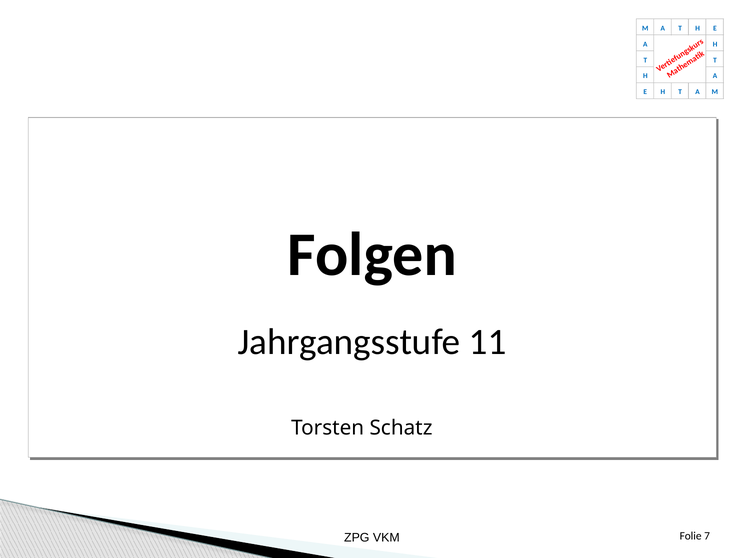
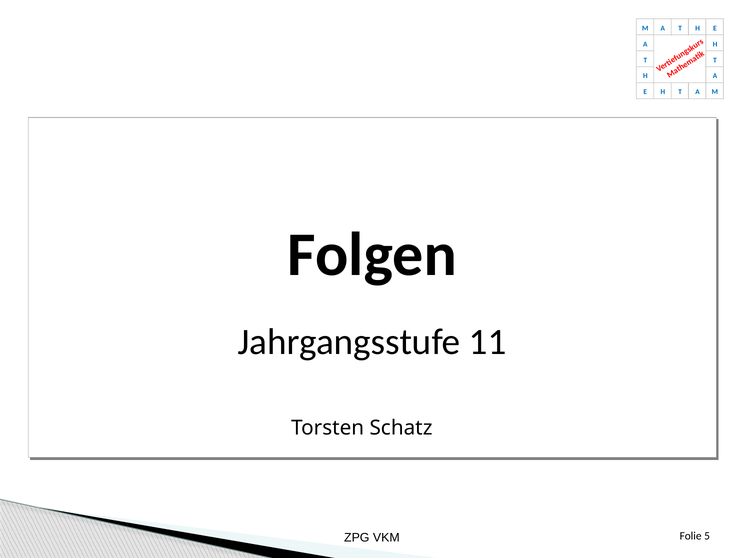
7: 7 -> 5 (707, 536)
